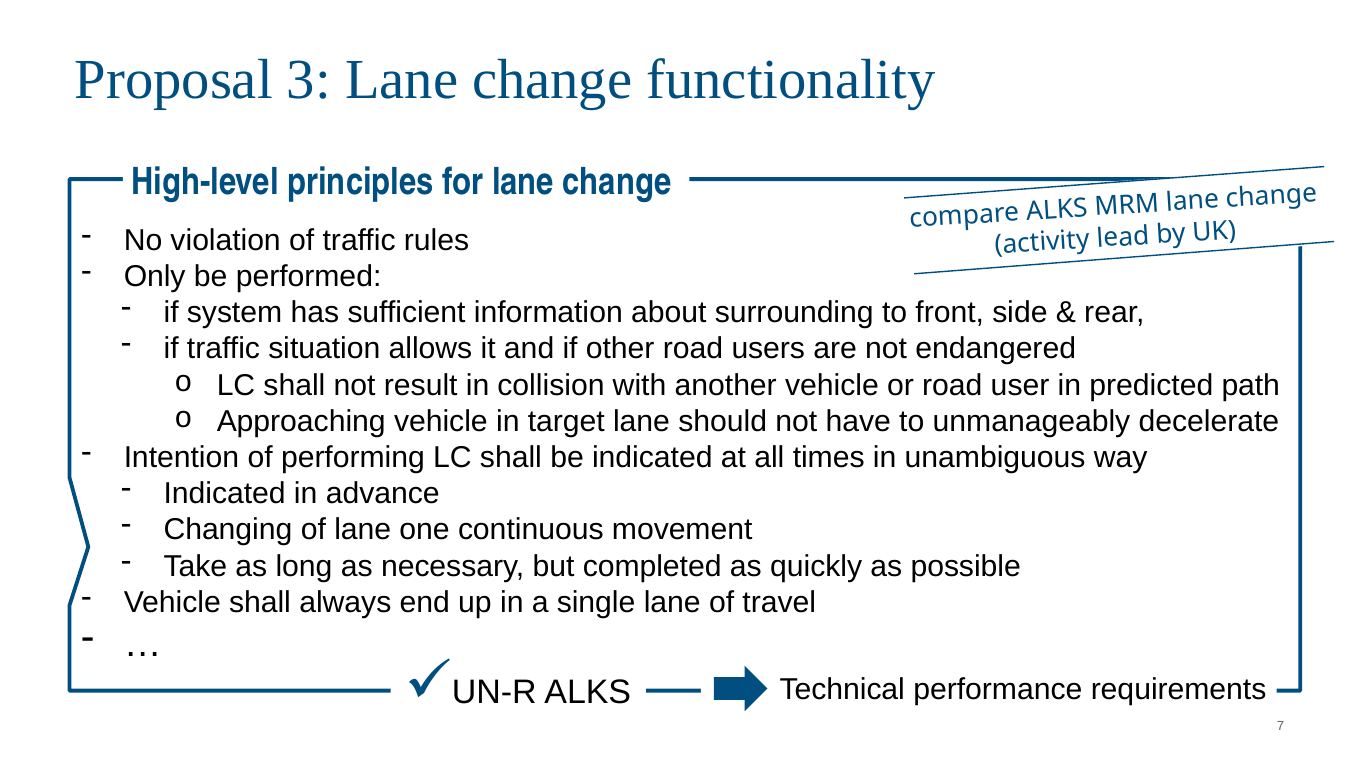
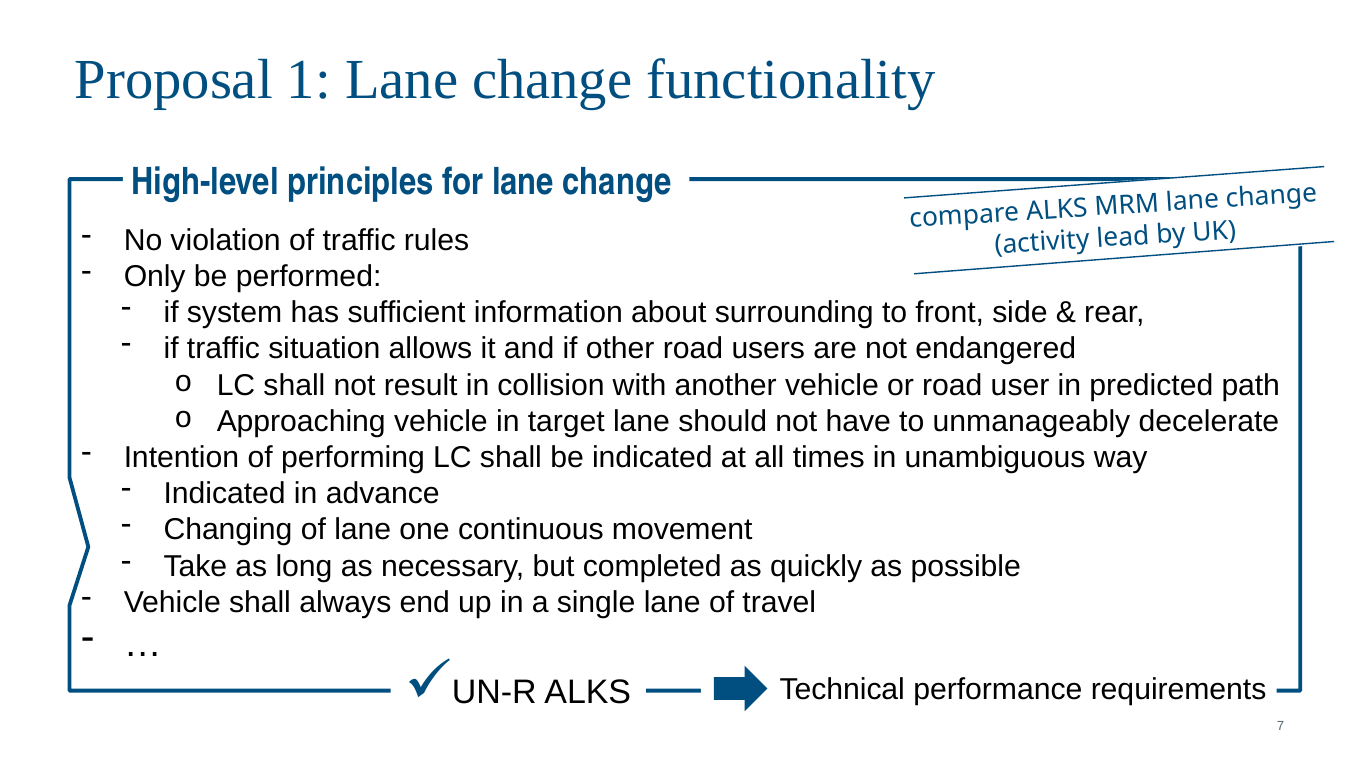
3: 3 -> 1 (309, 80)
